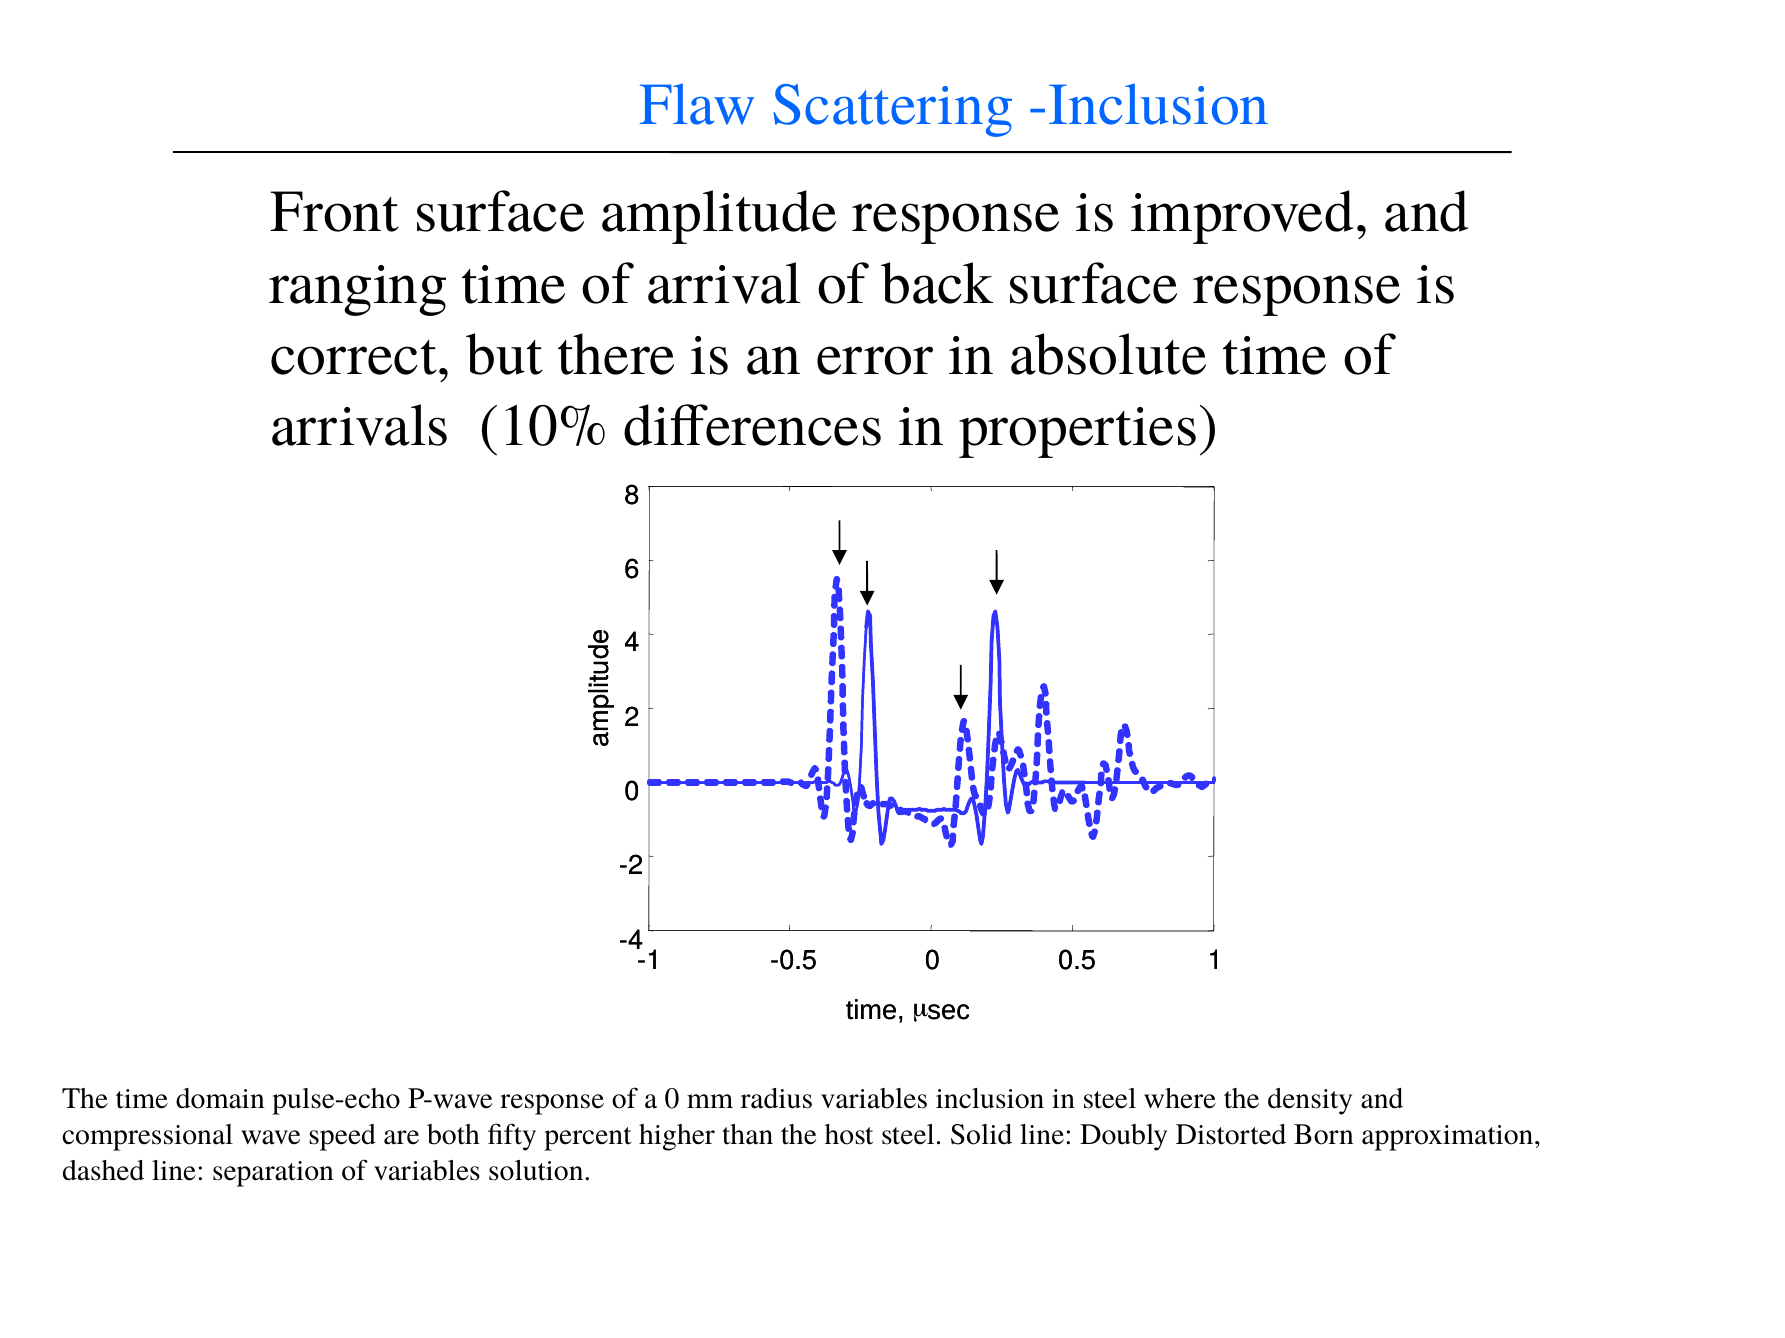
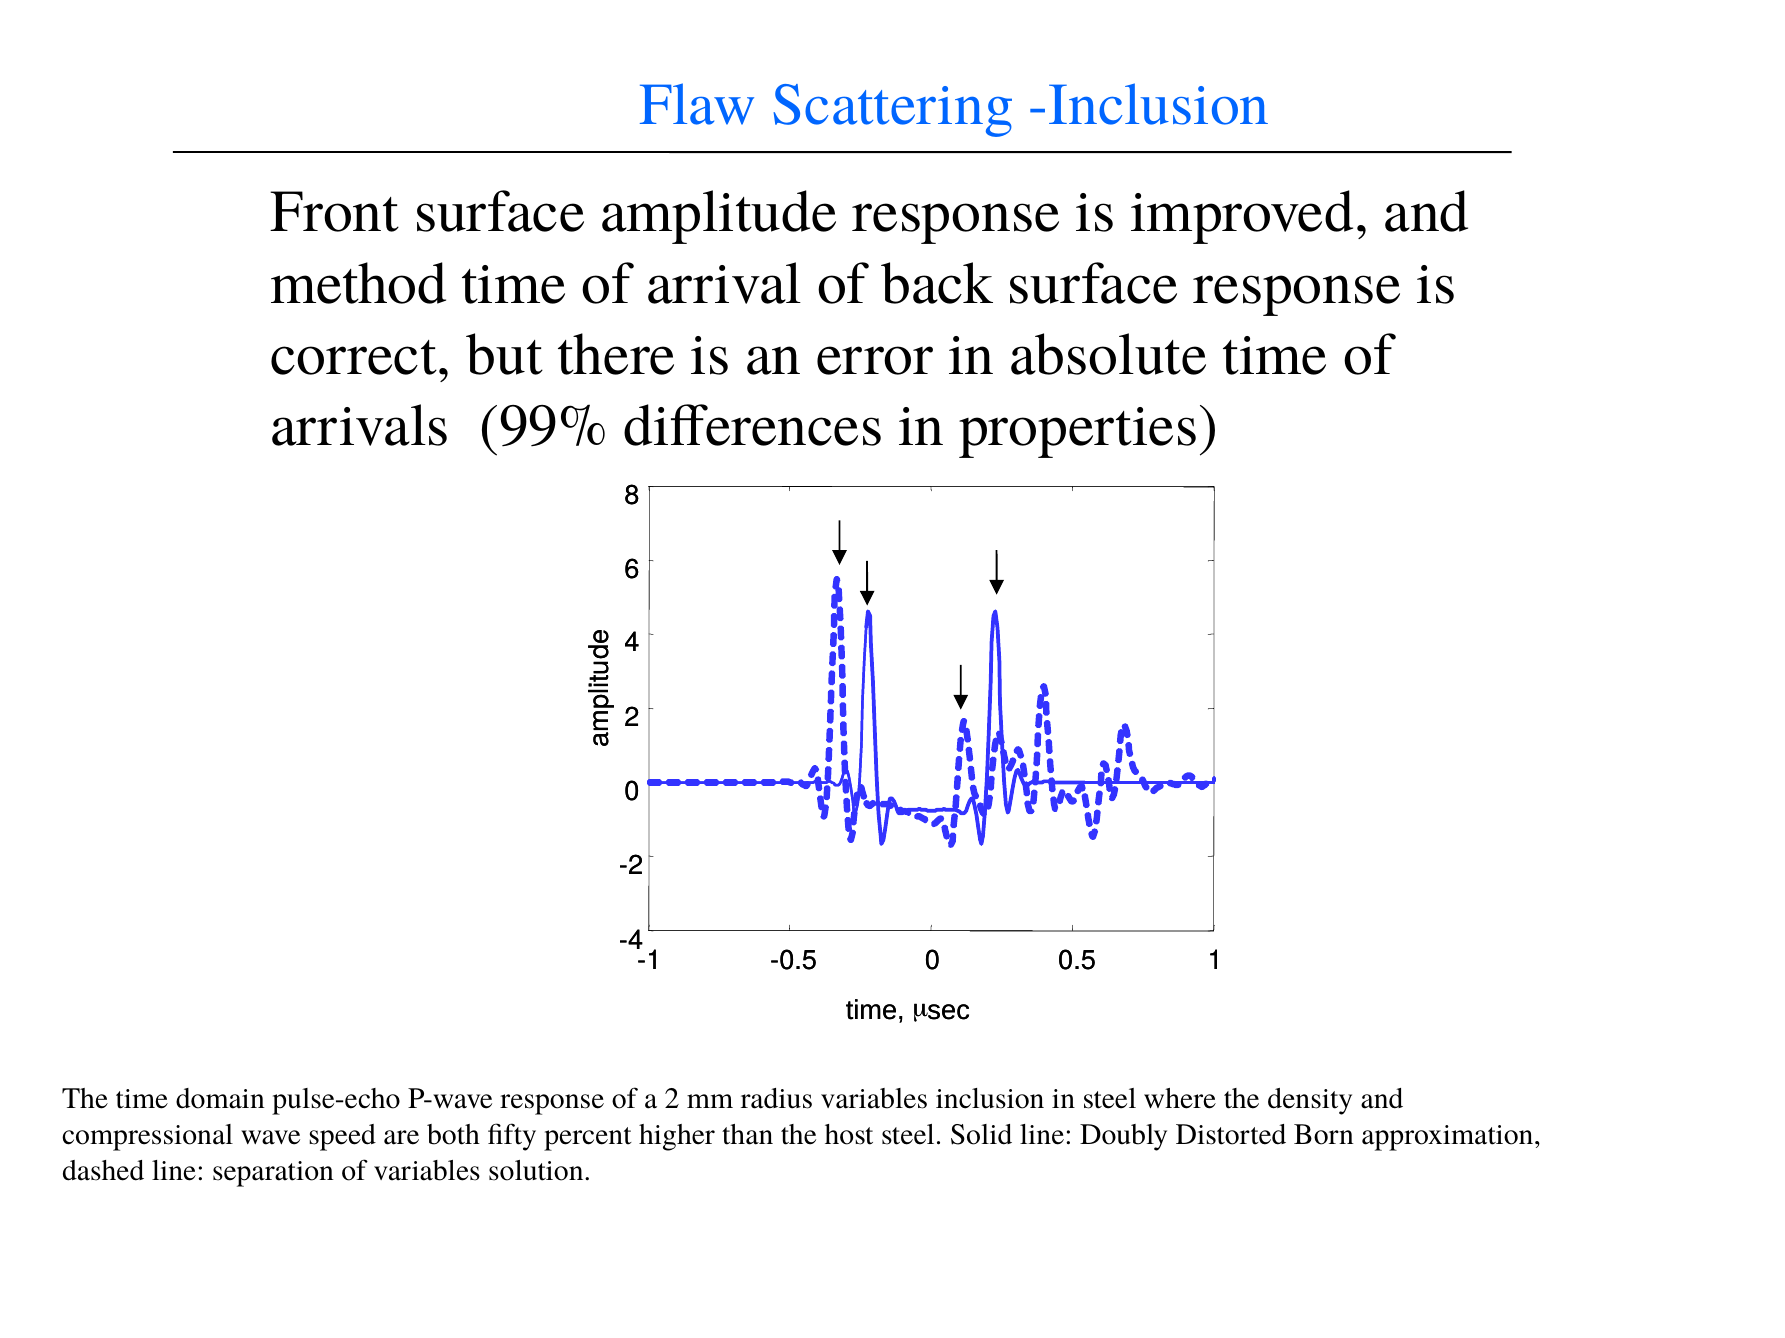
ranging: ranging -> method (359, 284)
10%: 10% -> 99% (544, 426)
a 0: 0 -> 2 (672, 1100)
